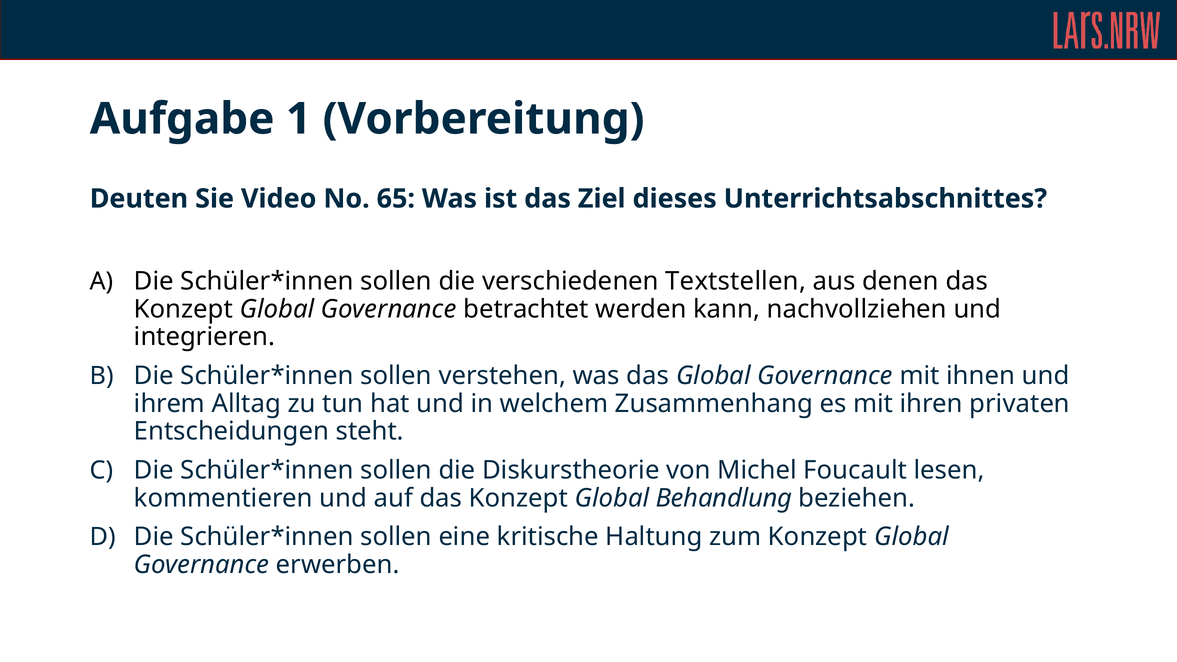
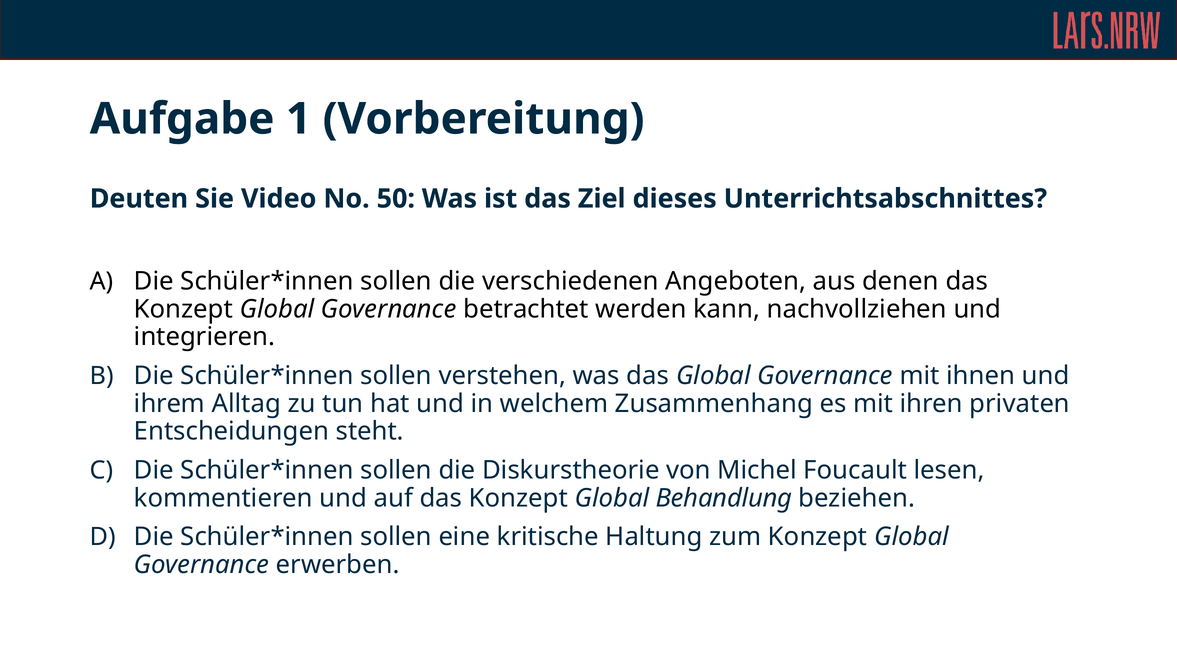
65: 65 -> 50 (396, 199)
Textstellen: Textstellen -> Angeboten (736, 281)
